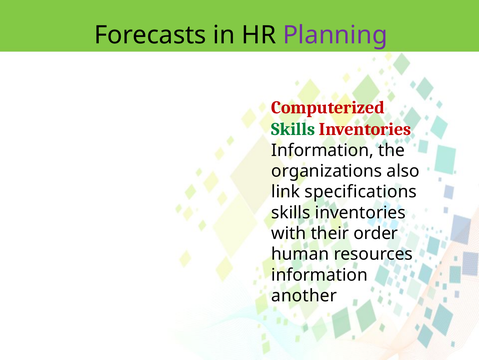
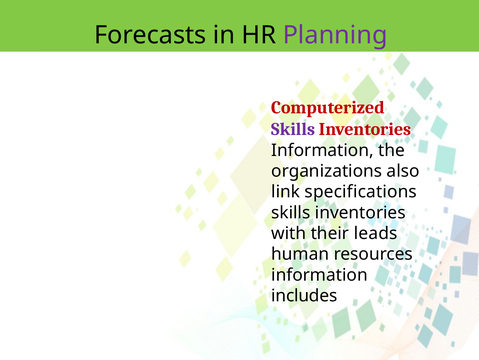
Skills colour: green -> purple (293, 129)
order: order -> leads (376, 233)
another: another -> includes (304, 295)
